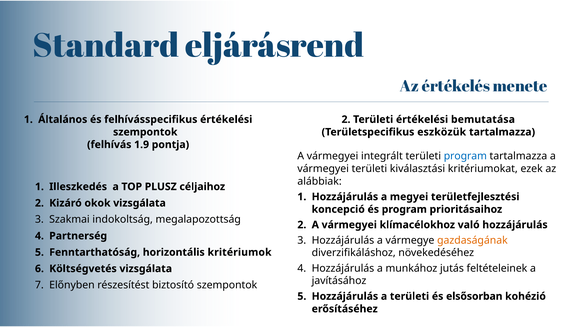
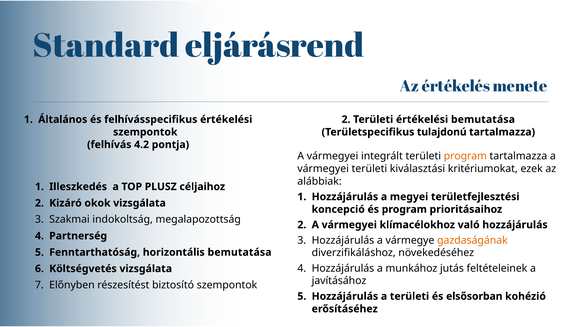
eszközük: eszközük -> tulajdonú (442, 132)
1.9: 1.9 -> 4.2 (142, 144)
program colour: blue -> orange (465, 156)
horizontális kritériumok: kritériumok -> bemutatása (240, 252)
